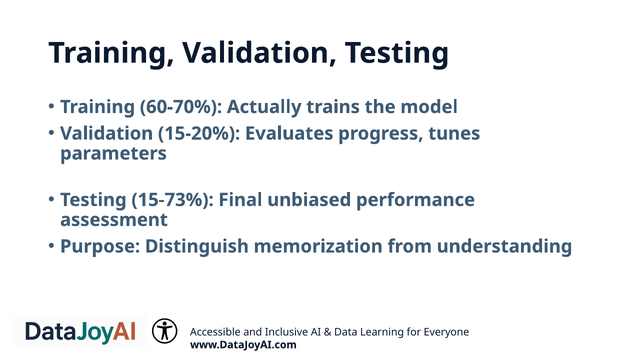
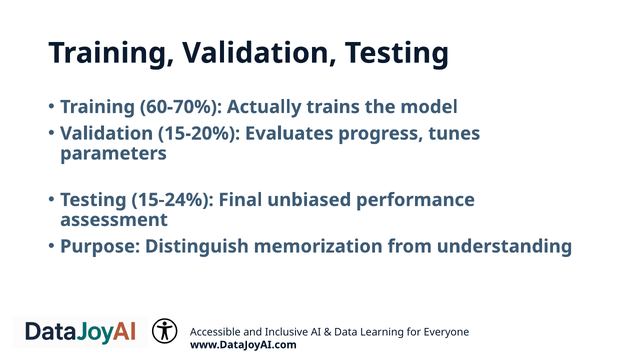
15-73%: 15-73% -> 15-24% (173, 200)
